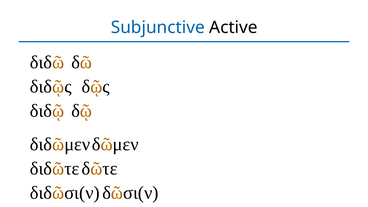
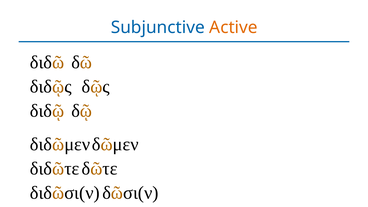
Active colour: black -> orange (233, 27)
